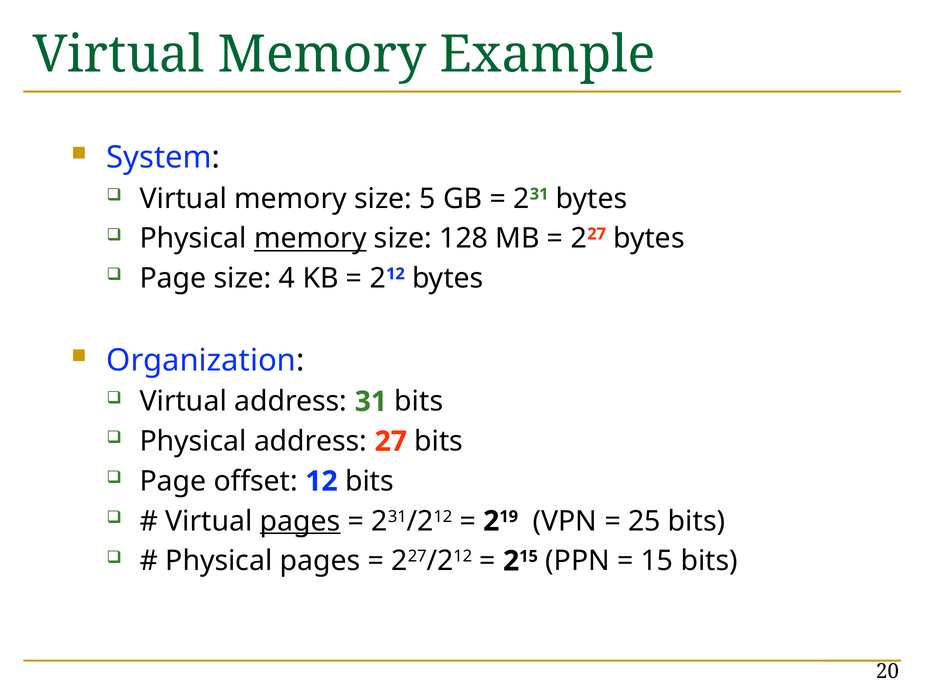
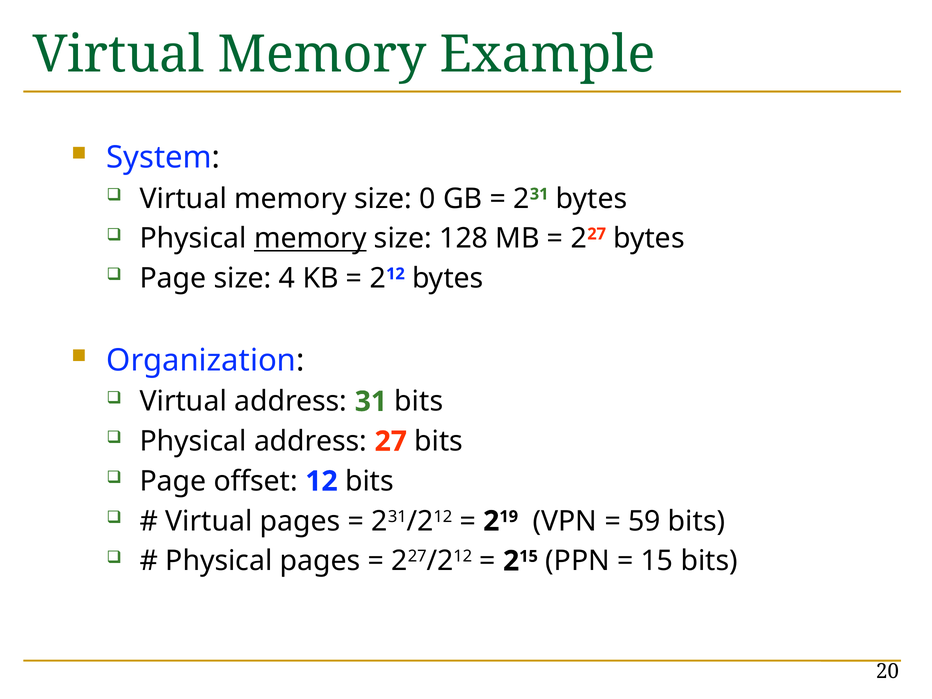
5: 5 -> 0 (428, 199)
pages underline: present -> none (300, 521)
25: 25 -> 59 (644, 521)
